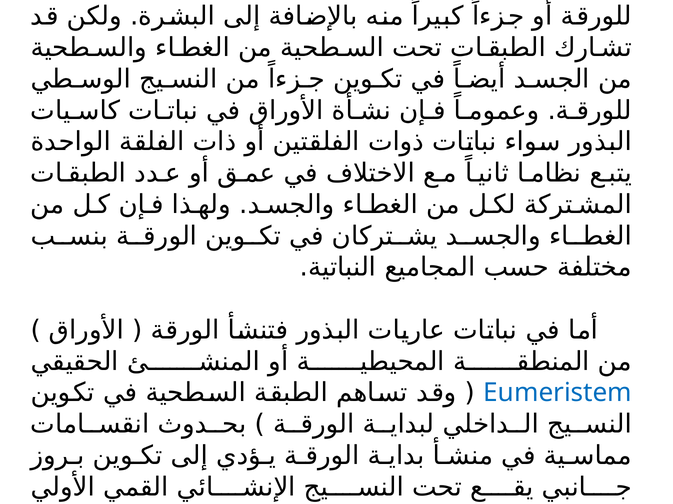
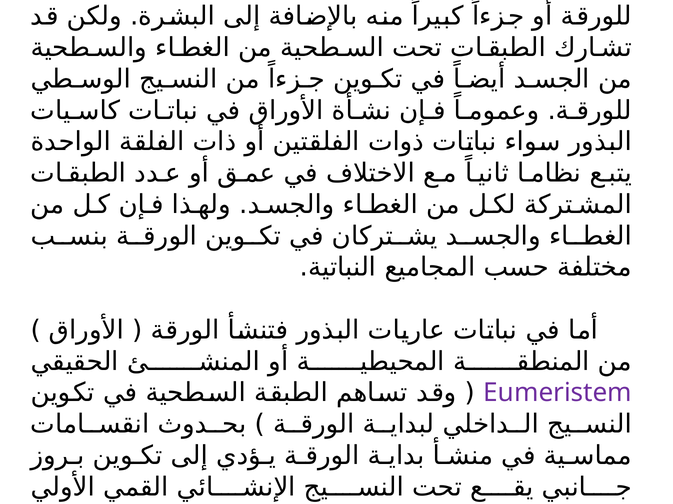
Eumeristem colour: blue -> purple (558, 393)
